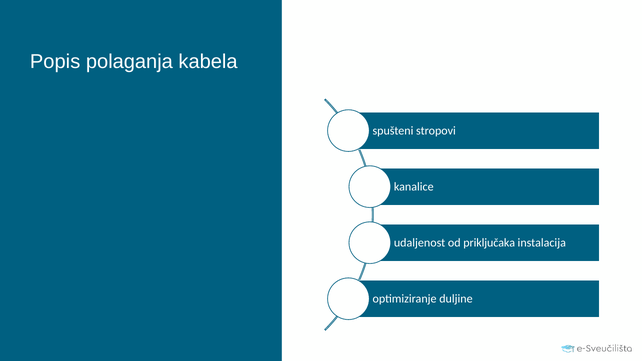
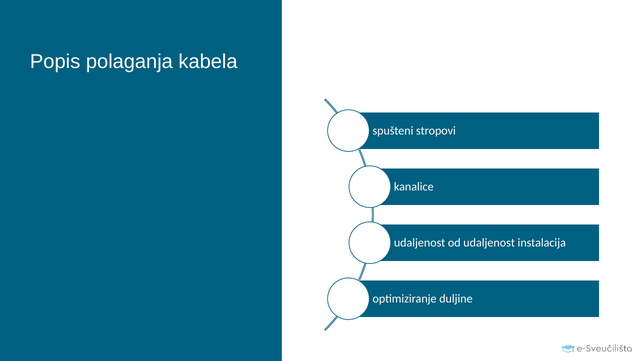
od priključaka: priključaka -> udaljenost (489, 243)
